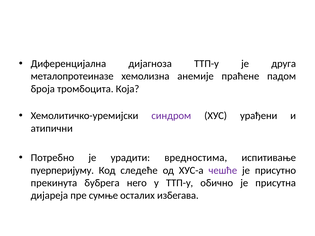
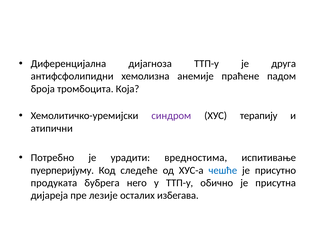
металопротеиназе: металопротеиназе -> антифсфолипидни (72, 76)
урађени: урађени -> терапију (259, 116)
чешће colour: purple -> blue (223, 170)
прекинута: прекинута -> продуката (54, 183)
сумње: сумње -> лезије (103, 196)
